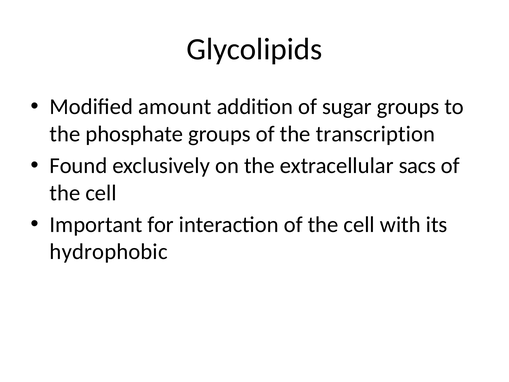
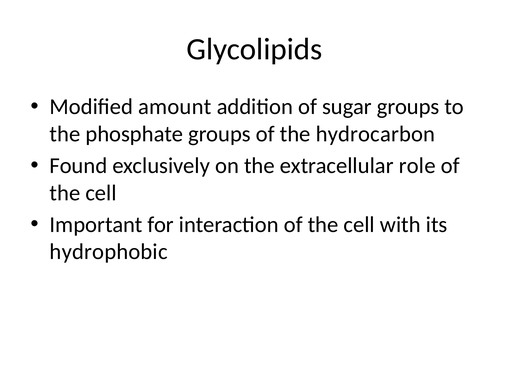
transcription: transcription -> hydrocarbon (375, 134)
sacs: sacs -> role (417, 166)
